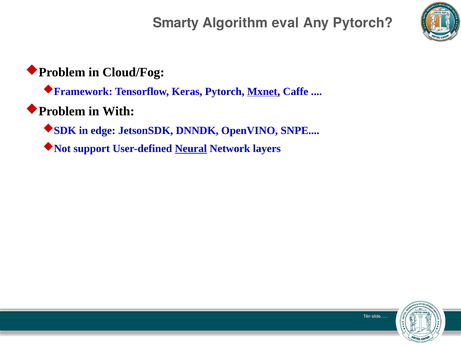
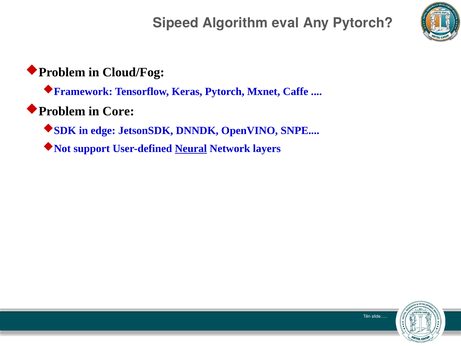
Smarty: Smarty -> Sipeed (176, 23)
Mxnet underline: present -> none (264, 91)
With: With -> Core (118, 111)
